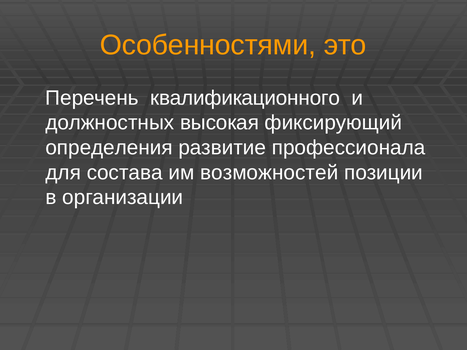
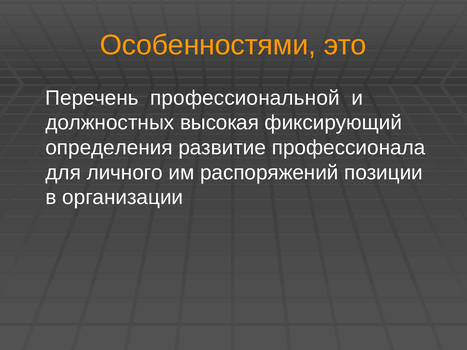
квалификационного: квалификационного -> профессиональной (245, 98)
состава: состава -> личного (125, 173)
возможностей: возможностей -> распоряжений (269, 173)
